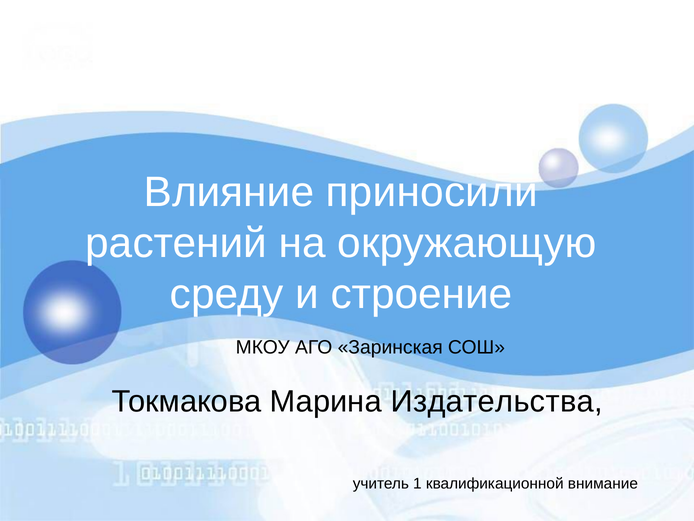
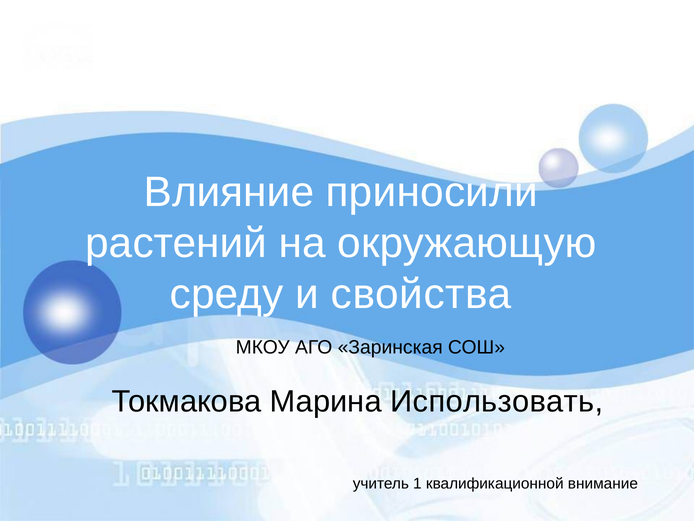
строение: строение -> свойства (421, 294)
Издательства: Издательства -> Использовать (497, 401)
